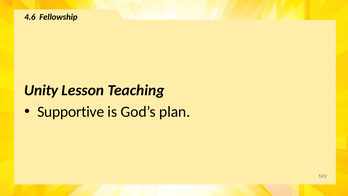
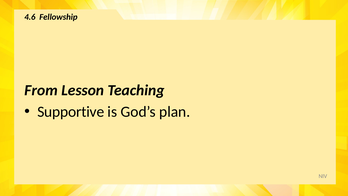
Unity: Unity -> From (41, 90)
